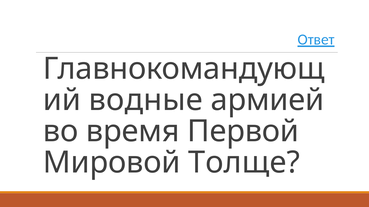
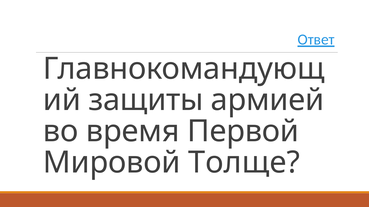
водные: водные -> защиты (146, 100)
